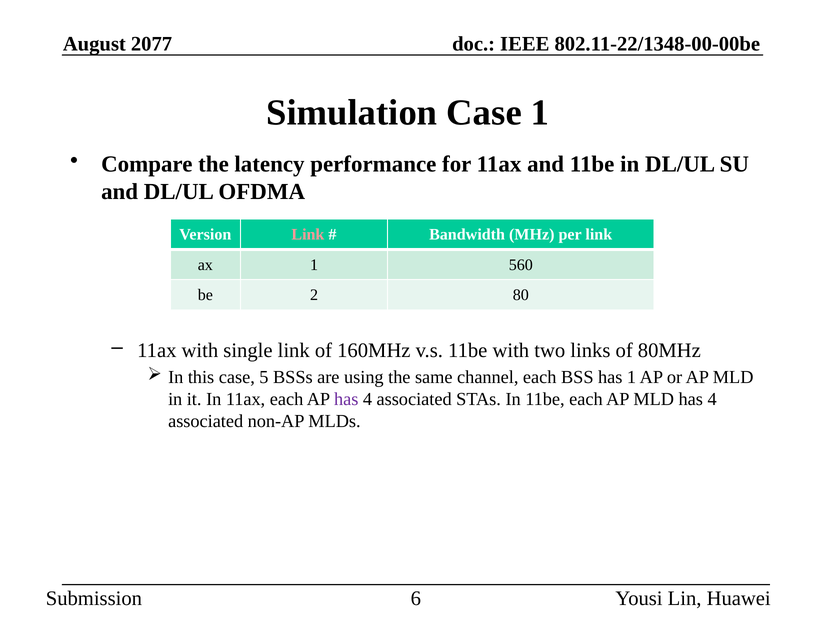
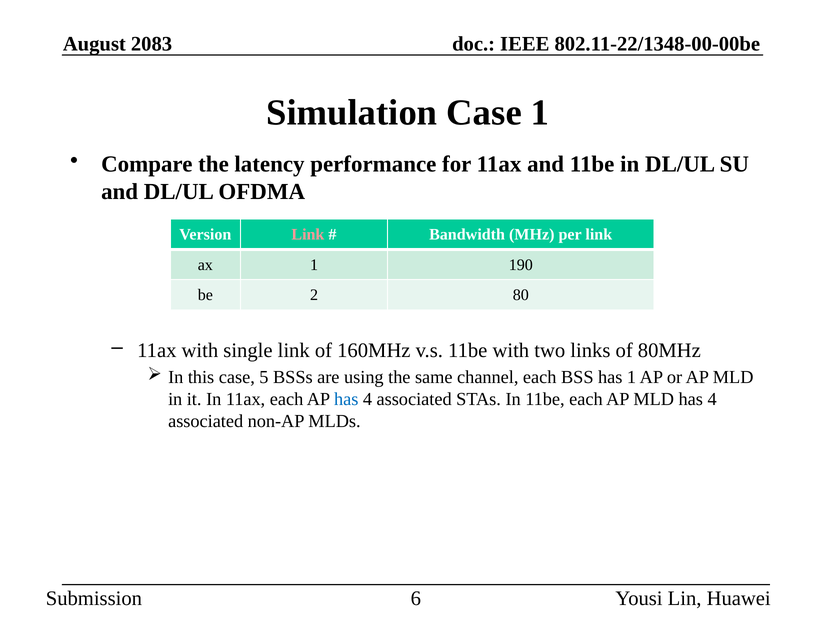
2077: 2077 -> 2083 (152, 44)
560: 560 -> 190 (521, 265)
has colour: purple -> blue (346, 399)
